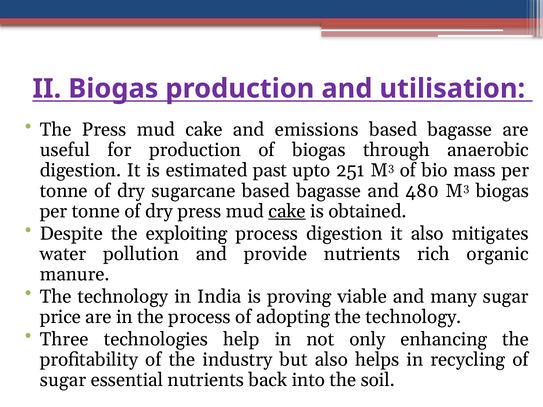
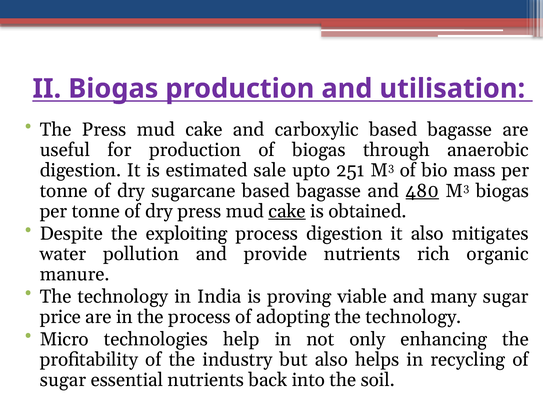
emissions: emissions -> carboxylic (317, 130)
past: past -> sale (270, 171)
480 underline: none -> present (422, 191)
Three: Three -> Micro (64, 339)
